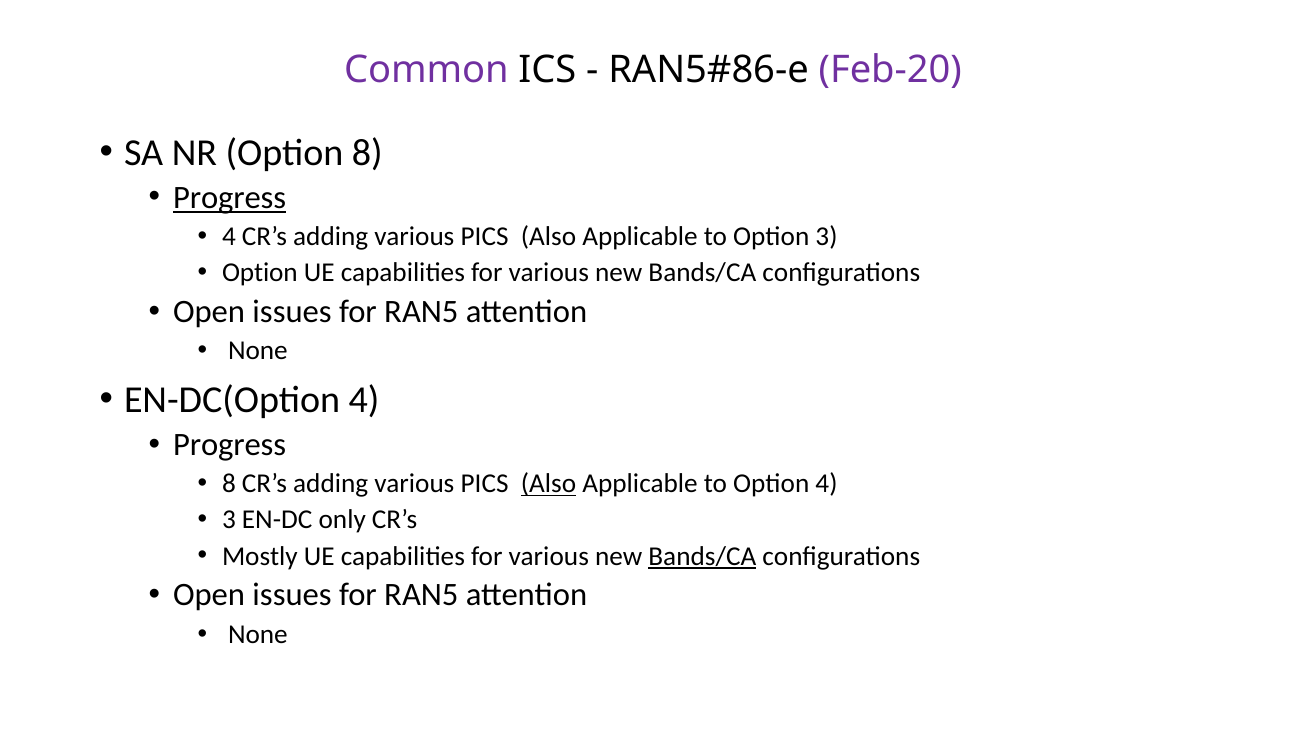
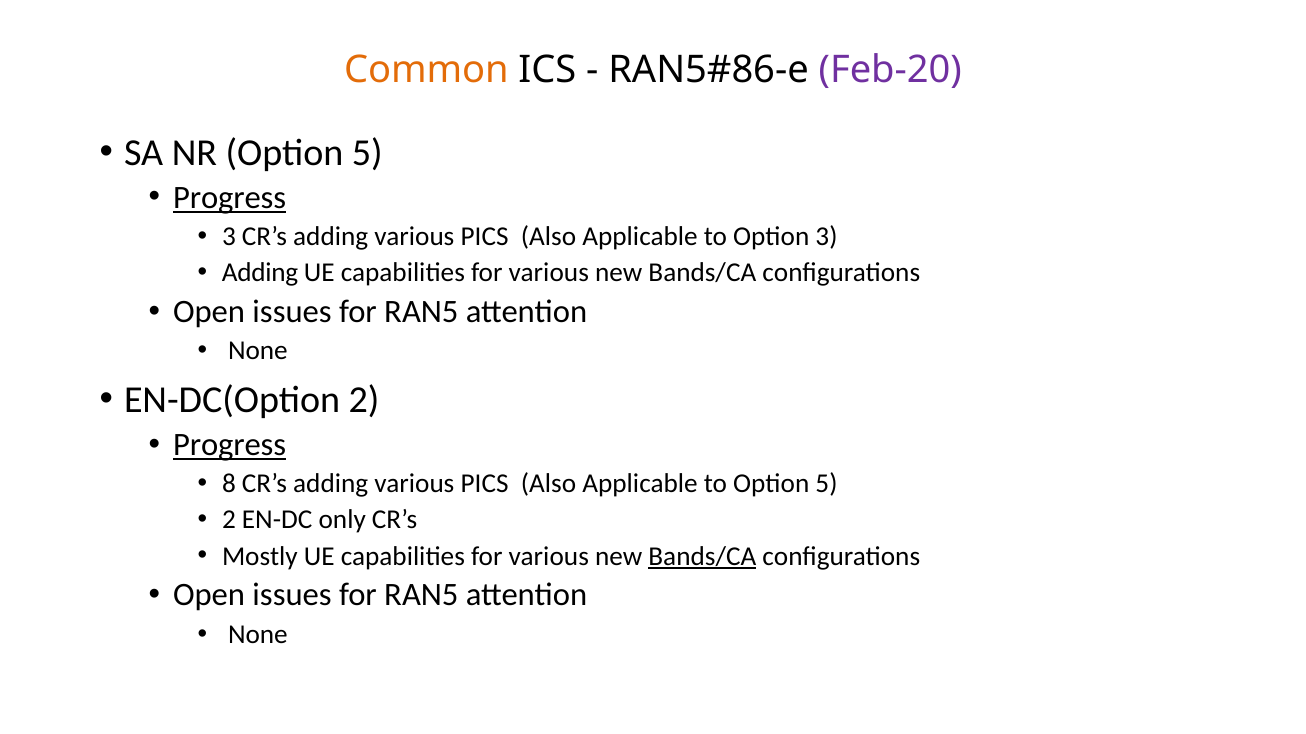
Common colour: purple -> orange (426, 70)
NR Option 8: 8 -> 5 (367, 153)
4: 4 -> 3 (229, 237)
Option: Option -> Adding (260, 273)
EN-DC(Option 4: 4 -> 2 (364, 400)
Progress underline: none -> present (230, 445)
Also underline: present -> none (548, 484)
to Option 4: 4 -> 5 (827, 484)
3: 3 -> 2 (229, 520)
